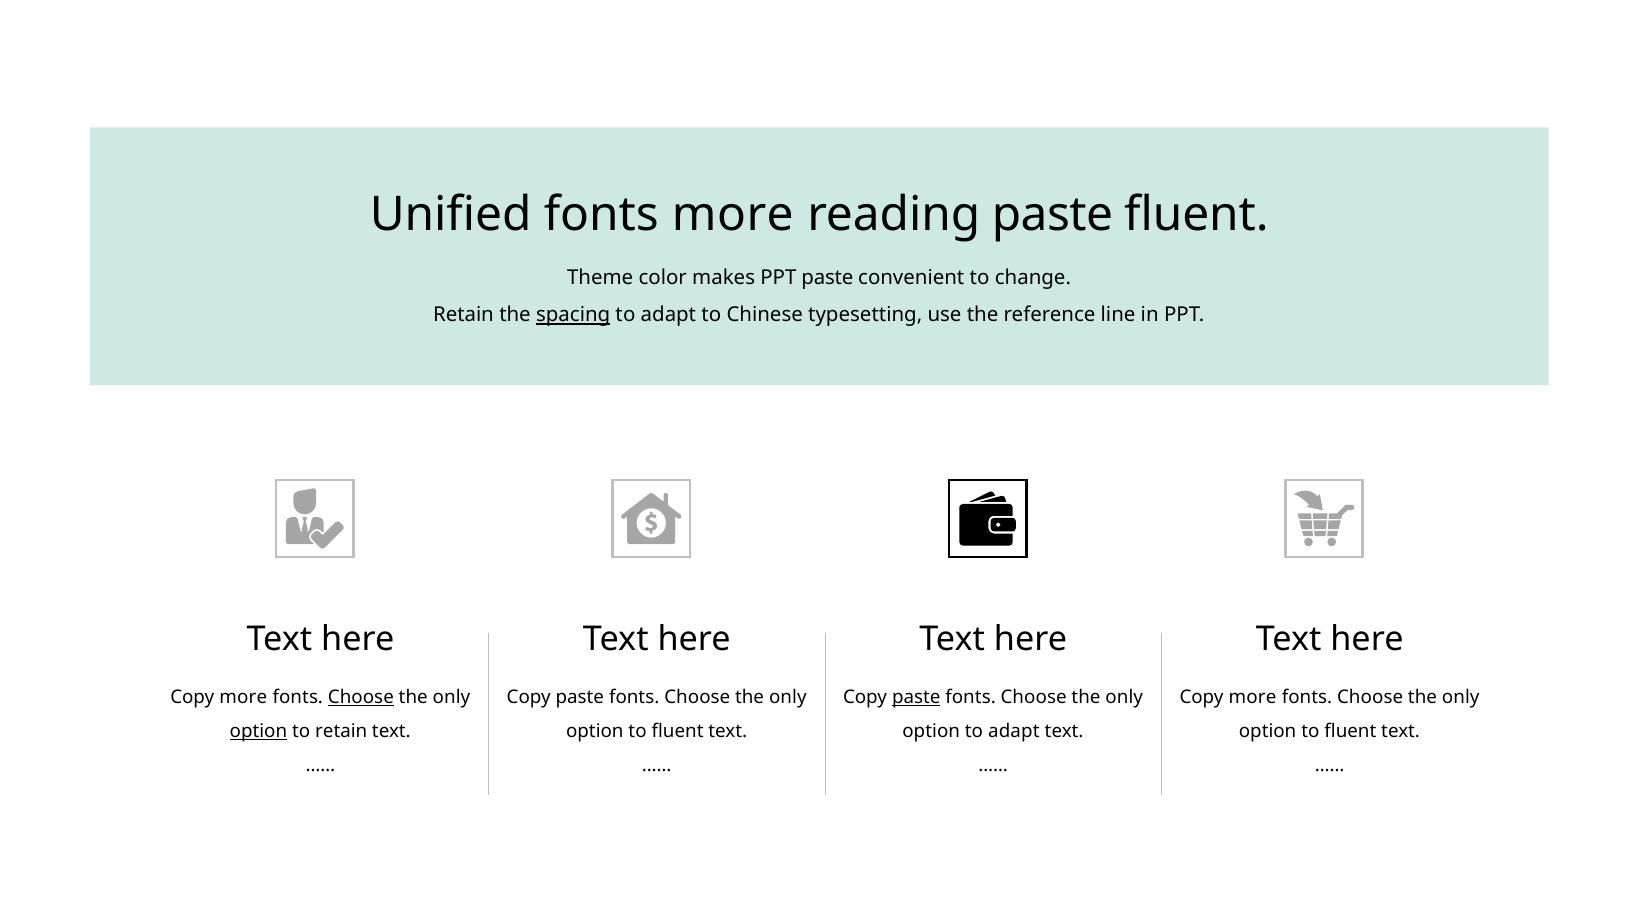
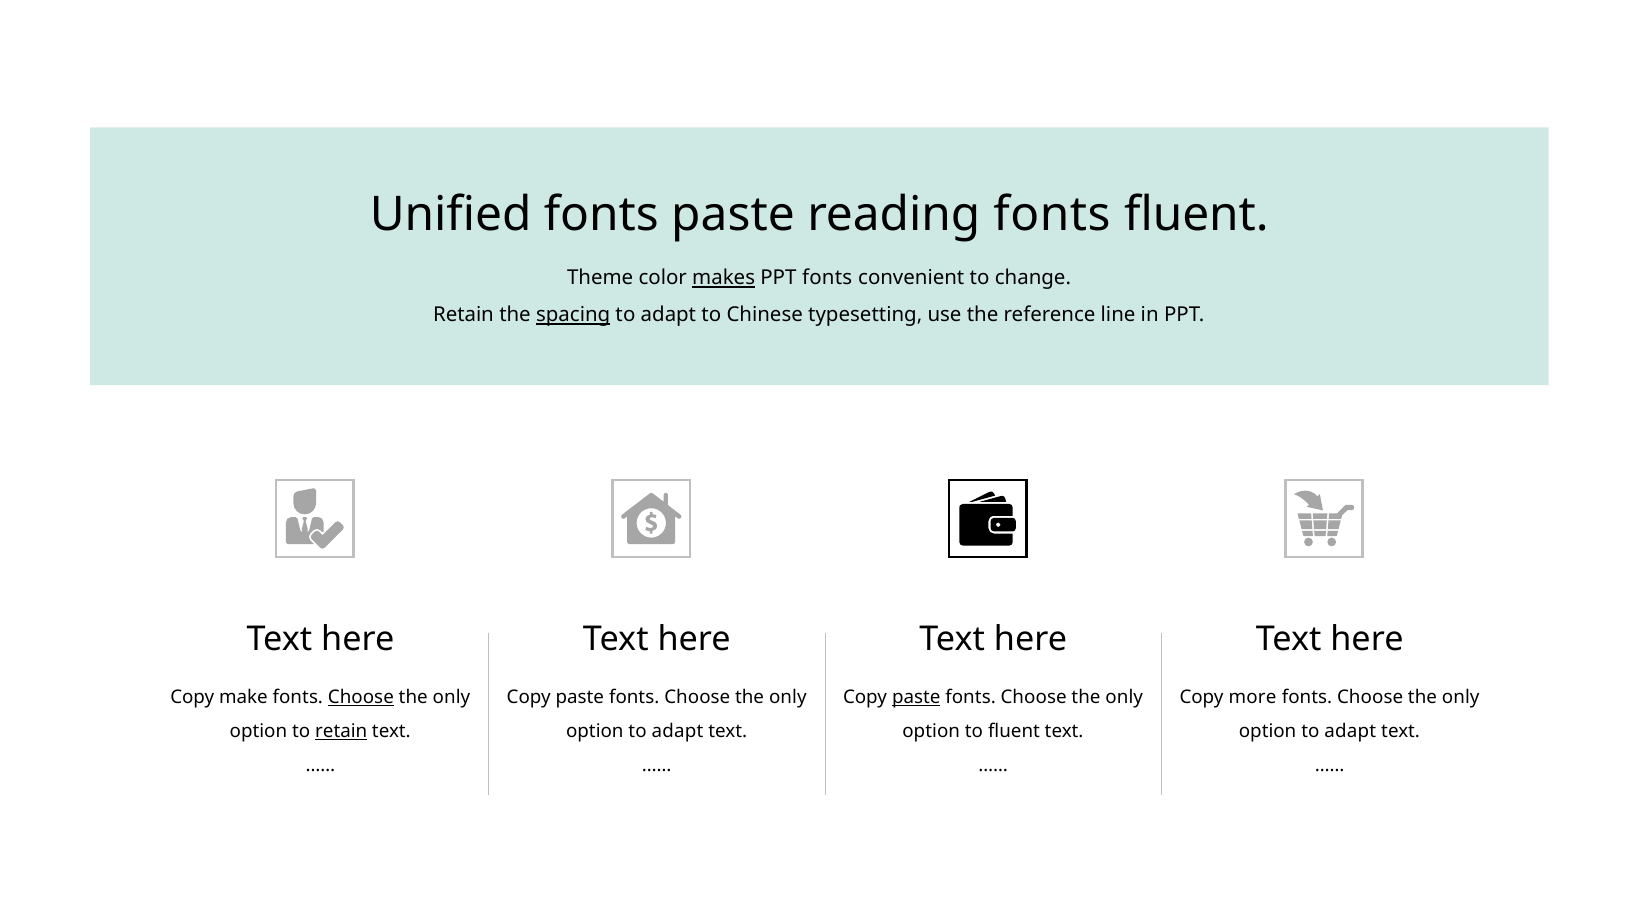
fonts more: more -> paste (733, 215)
reading paste: paste -> fonts (1052, 215)
makes underline: none -> present (724, 278)
PPT paste: paste -> fonts (827, 278)
more: more -> make (243, 697)
option underline: present -> none (258, 731)
retain underline: none -> present (341, 731)
fluent: fluent -> adapt (677, 731)
option to adapt: adapt -> fluent (1014, 731)
fluent: fluent -> adapt (1350, 731)
